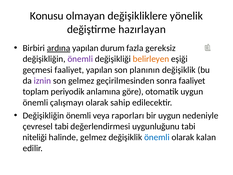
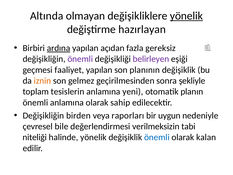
Konusu: Konusu -> Altında (47, 16)
yönelik underline: none -> present (186, 16)
durum: durum -> açıdan (112, 48)
belirleyen colour: orange -> purple (151, 59)
iznin colour: purple -> orange (42, 81)
sonra faaliyet: faaliyet -> şekliyle (192, 81)
periyodik: periyodik -> tesislerin (68, 92)
göre: göre -> yeni (133, 92)
otomatik uygun: uygun -> planın (192, 92)
önemli çalışmayı: çalışmayı -> anlamına (67, 102)
önemli: önemli -> birden (78, 115)
çevresel tabi: tabi -> bile (62, 126)
uygunluğunu: uygunluğunu -> verilmeksizin (156, 126)
halinde gelmez: gelmez -> yönelik (93, 137)
